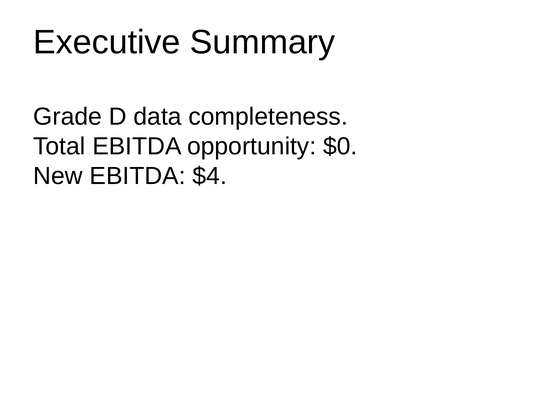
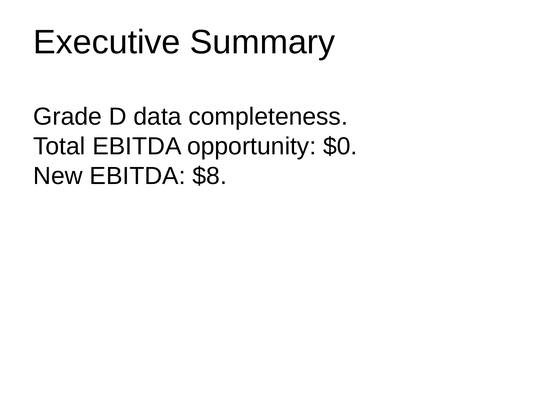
$4: $4 -> $8 (210, 176)
